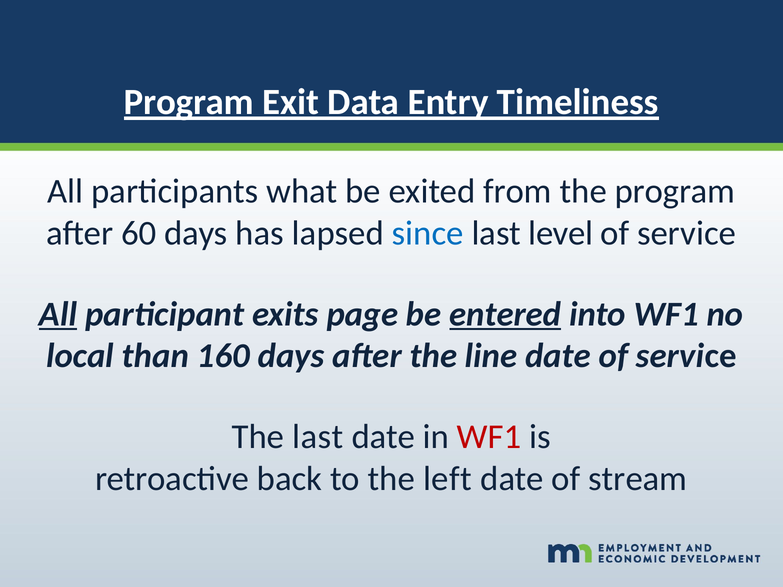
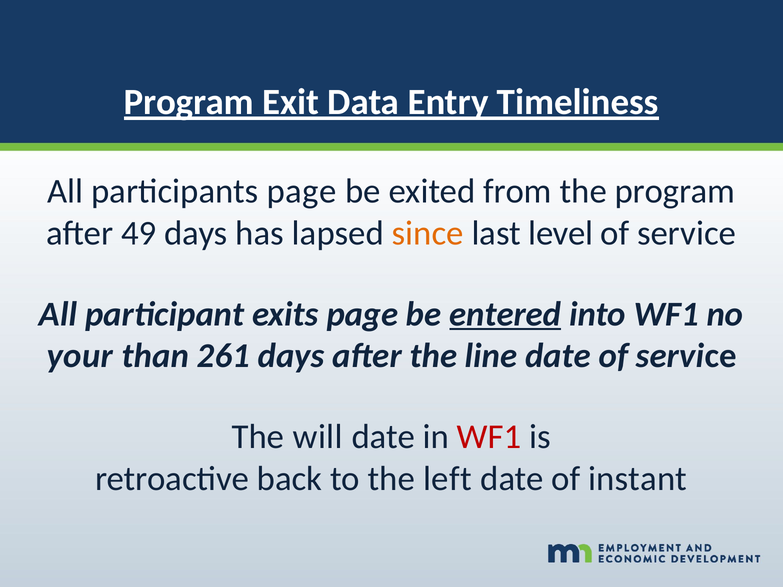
participants what: what -> page (302, 192)
60: 60 -> 49 (139, 233)
since colour: blue -> orange (428, 233)
All underline: present -> none (58, 314)
local: local -> your (80, 356)
160: 160 -> 261 (223, 356)
The last: last -> will (318, 437)
stream: stream -> instant (638, 479)
